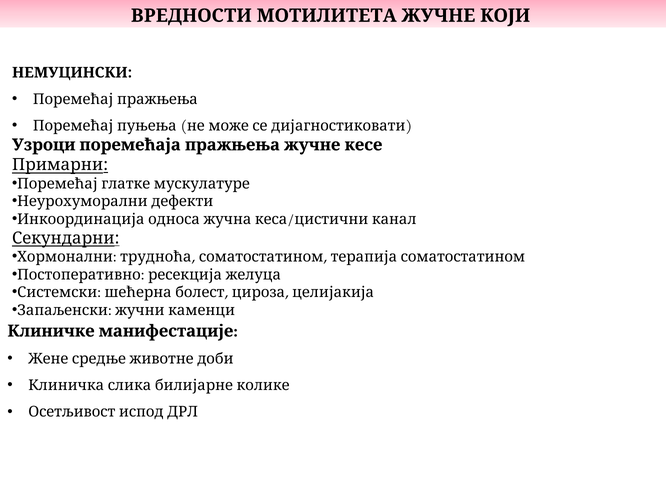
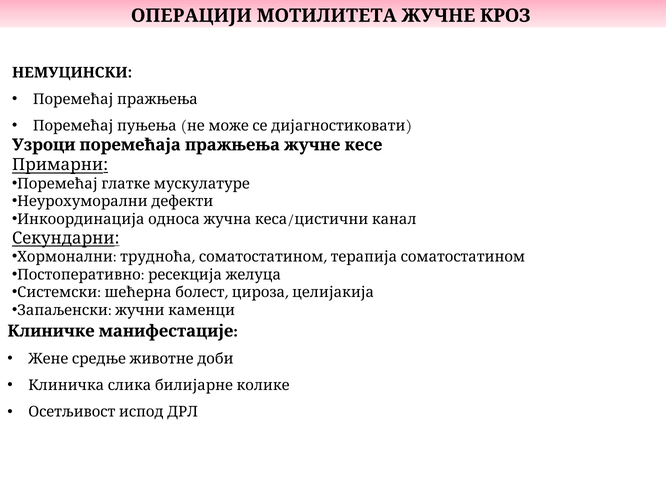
ВРЕДНОСТИ: ВРЕДНОСТИ -> ОПЕРАЦИЈИ (191, 16)
КОЈИ: КОЈИ -> КРОЗ (505, 16)
